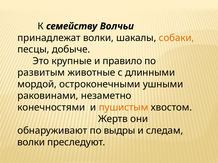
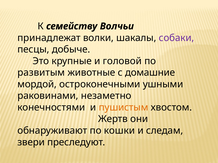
собаки colour: orange -> purple (177, 38)
правило: правило -> головой (122, 61)
длинными: длинными -> домашние (150, 73)
выдры: выдры -> кошки (119, 131)
волки: волки -> звери (31, 143)
